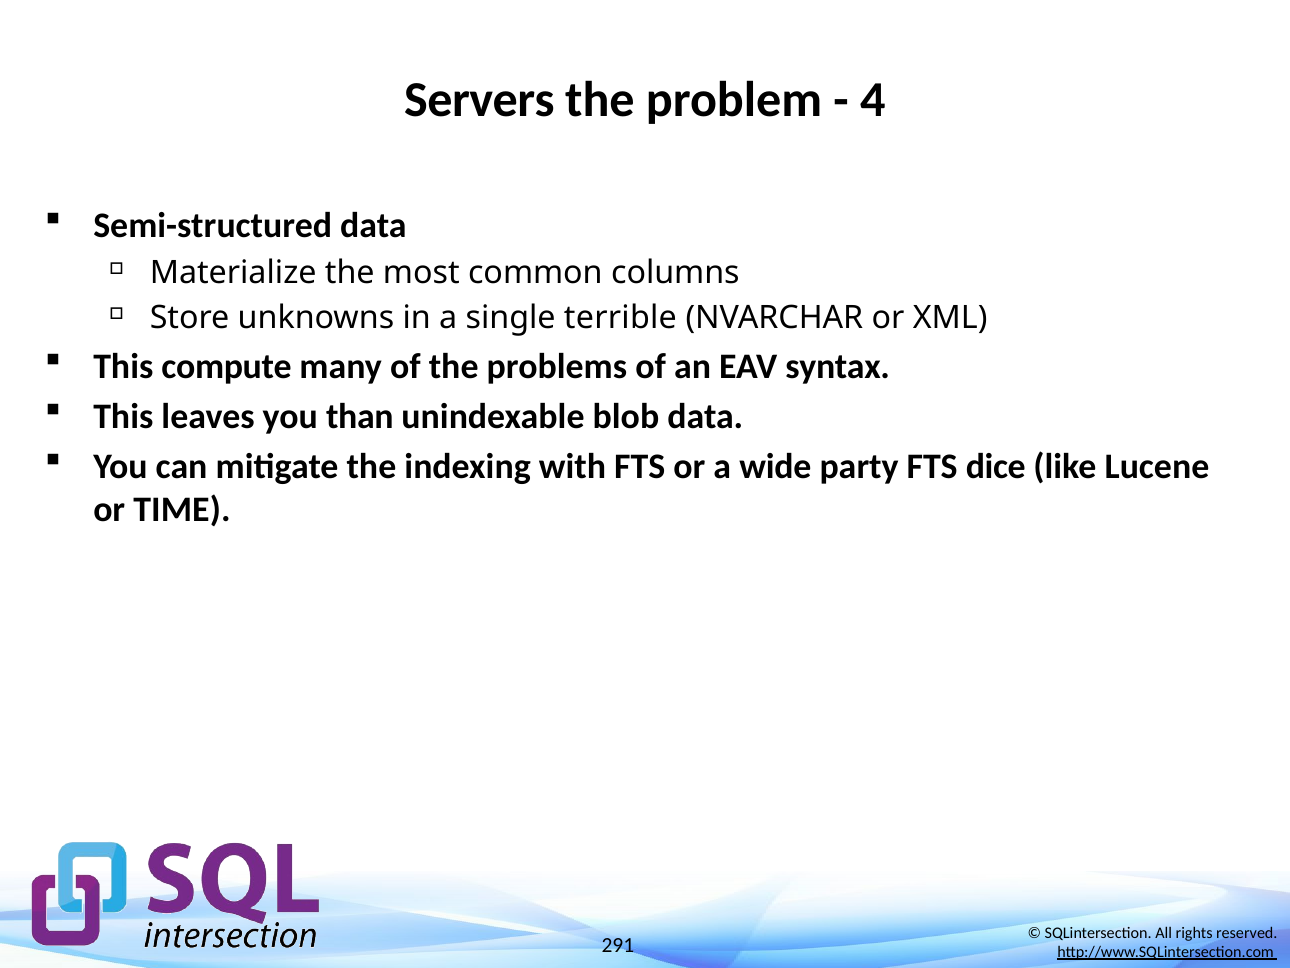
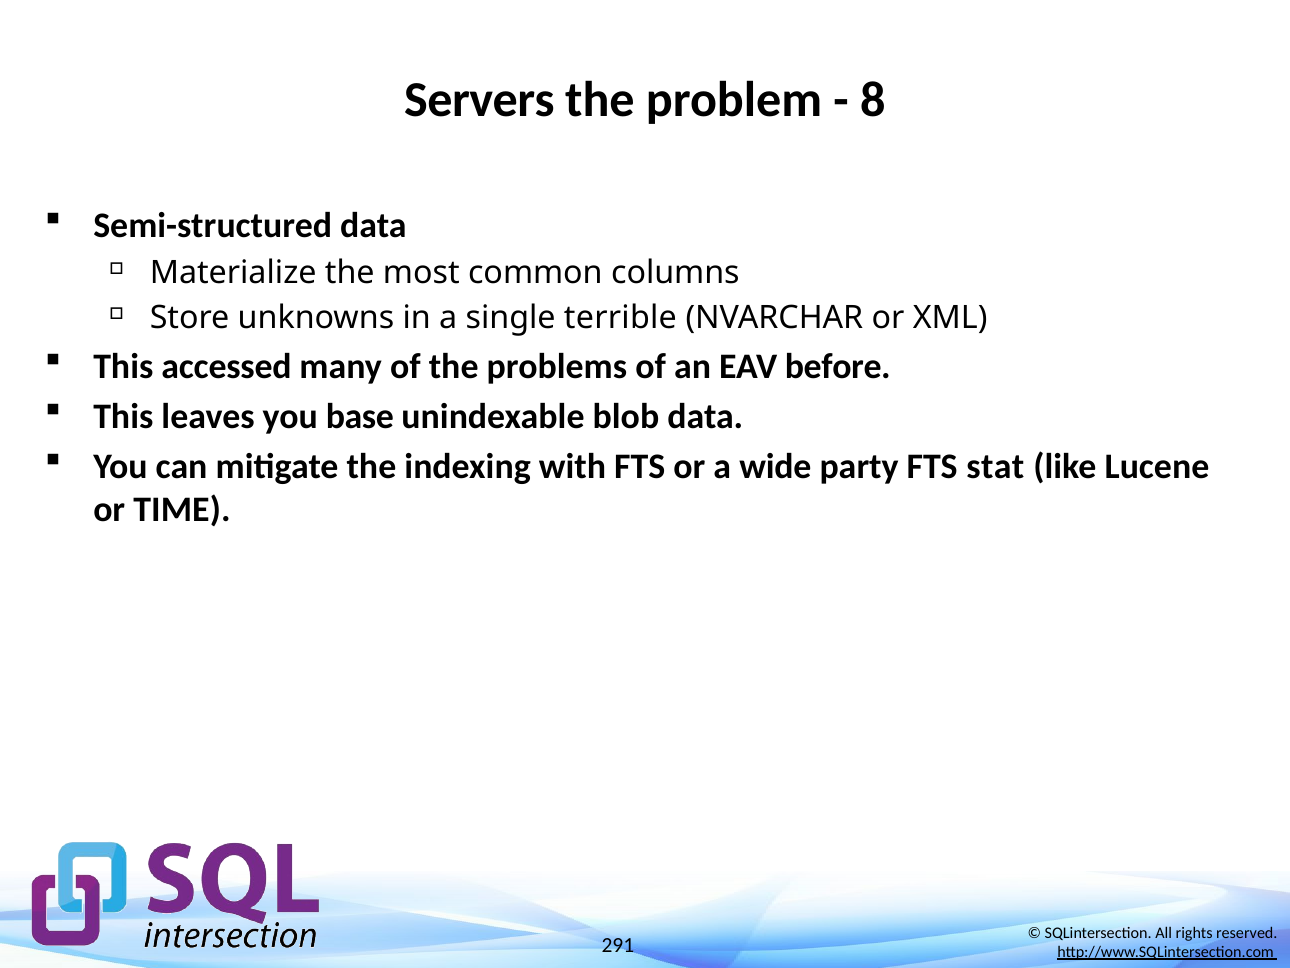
4: 4 -> 8 (873, 100)
compute: compute -> accessed (227, 366)
syntax: syntax -> before (838, 366)
than: than -> base (360, 416)
dice: dice -> stat (995, 467)
